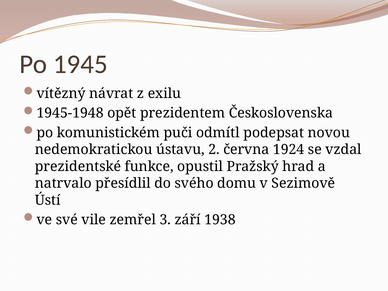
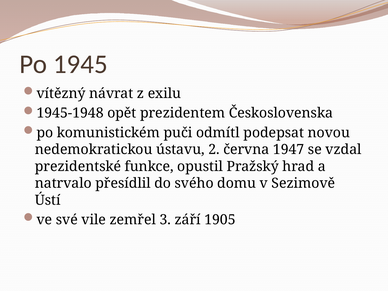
1924: 1924 -> 1947 (289, 150)
1938: 1938 -> 1905 (220, 220)
